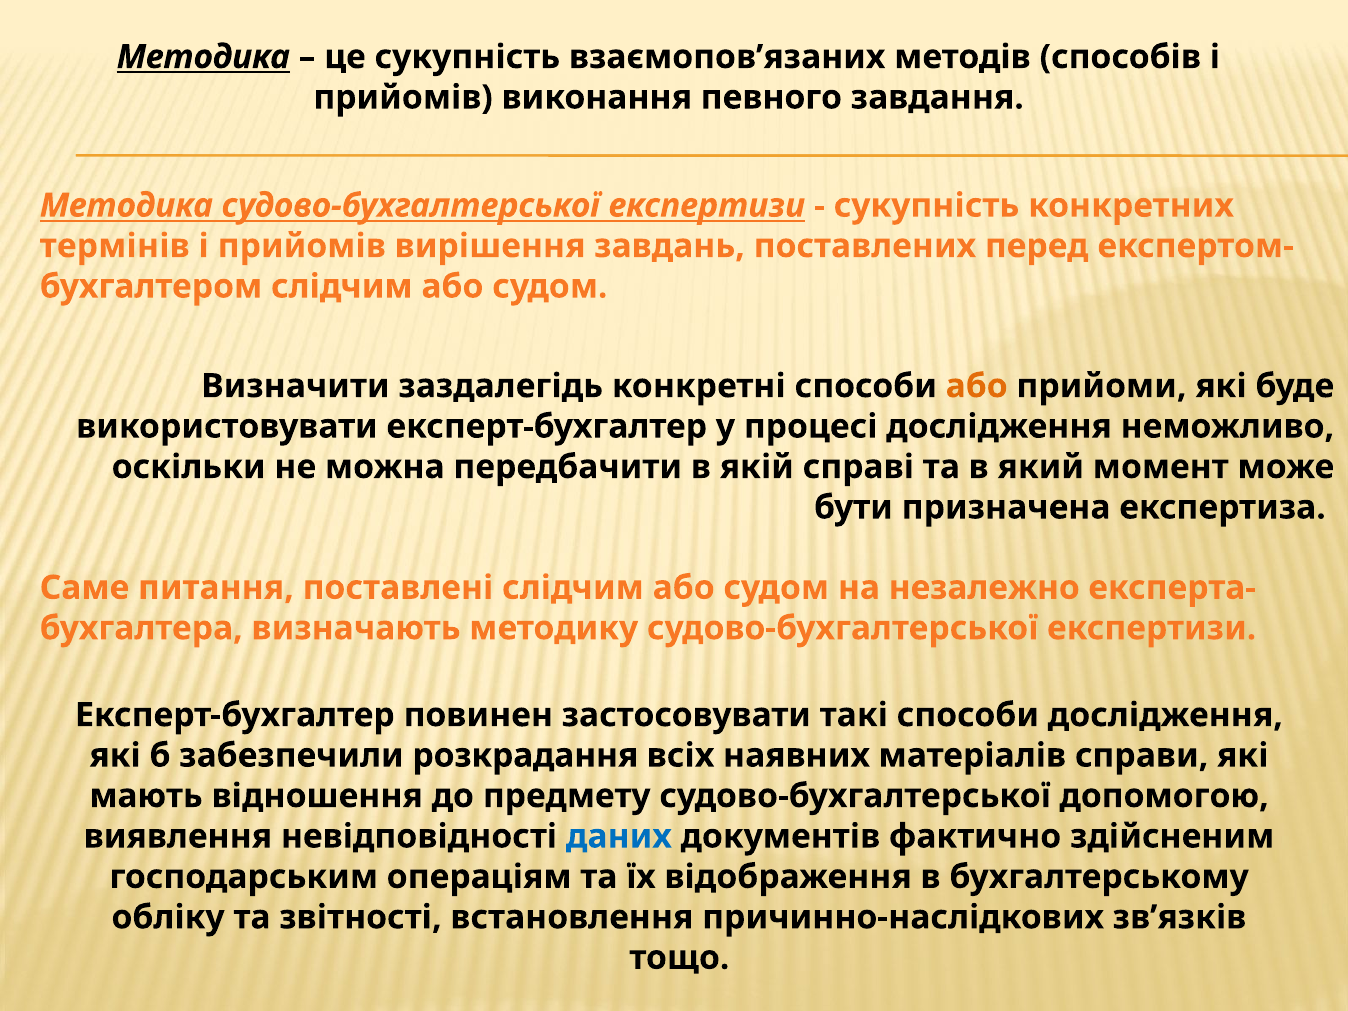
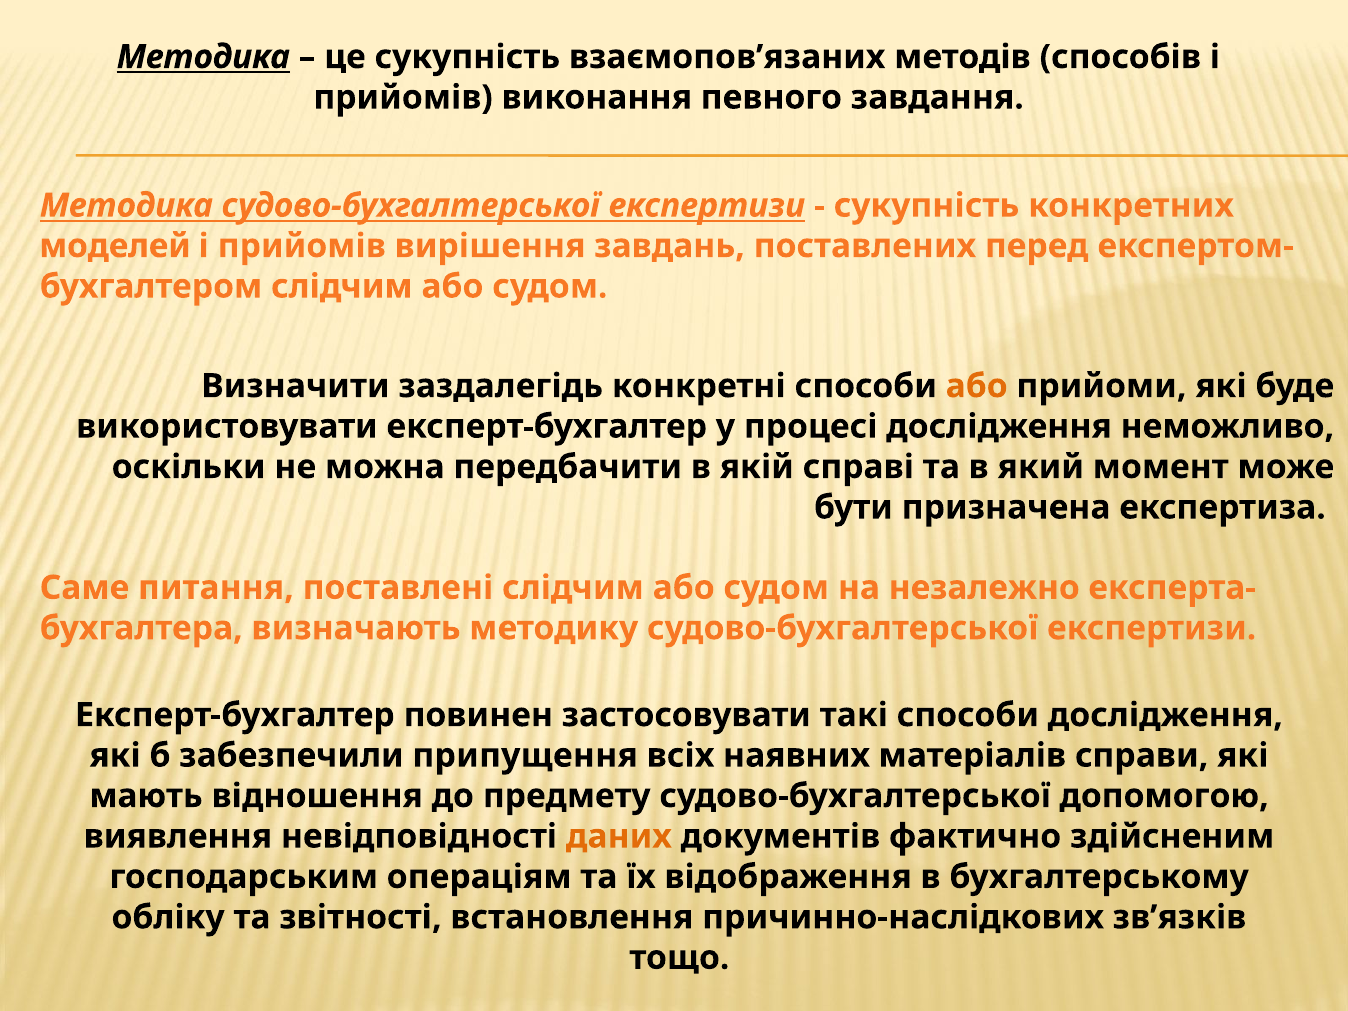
термінів: термінів -> моделей (115, 246)
розкрадання: розкрадання -> припущення (525, 756)
даних colour: blue -> orange (619, 836)
